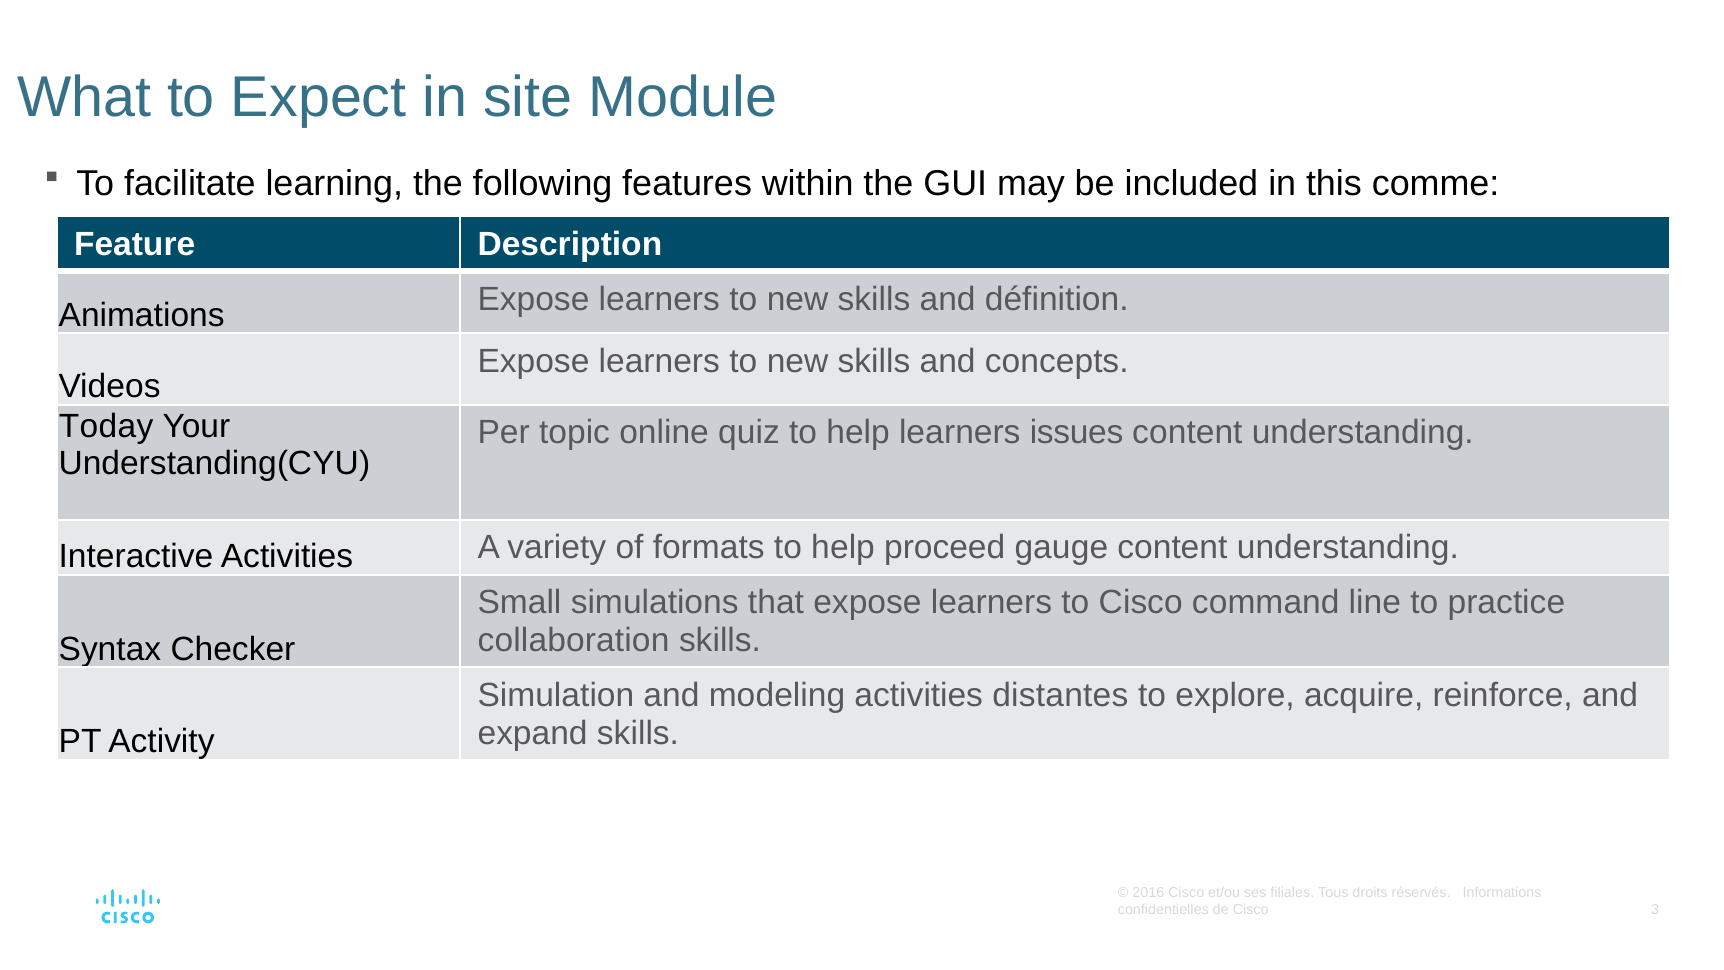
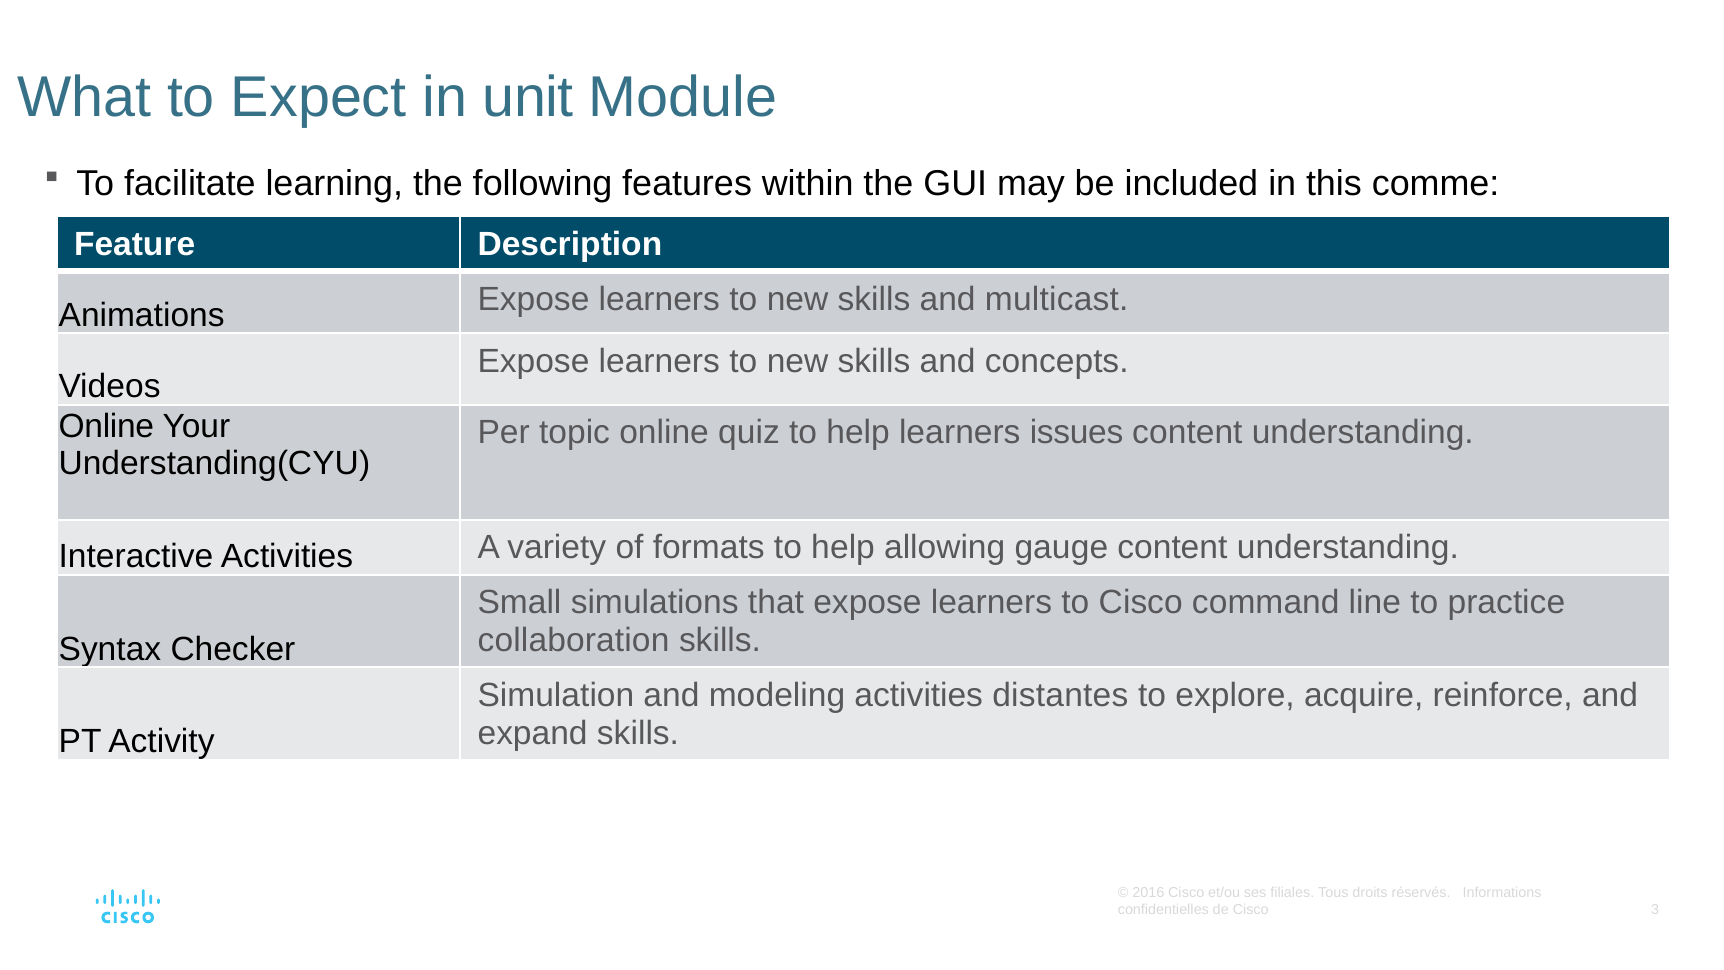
site: site -> unit (528, 97)
définition: définition -> multicast (1057, 299)
Today: Today -> Online (106, 426)
proceed: proceed -> allowing (945, 548)
